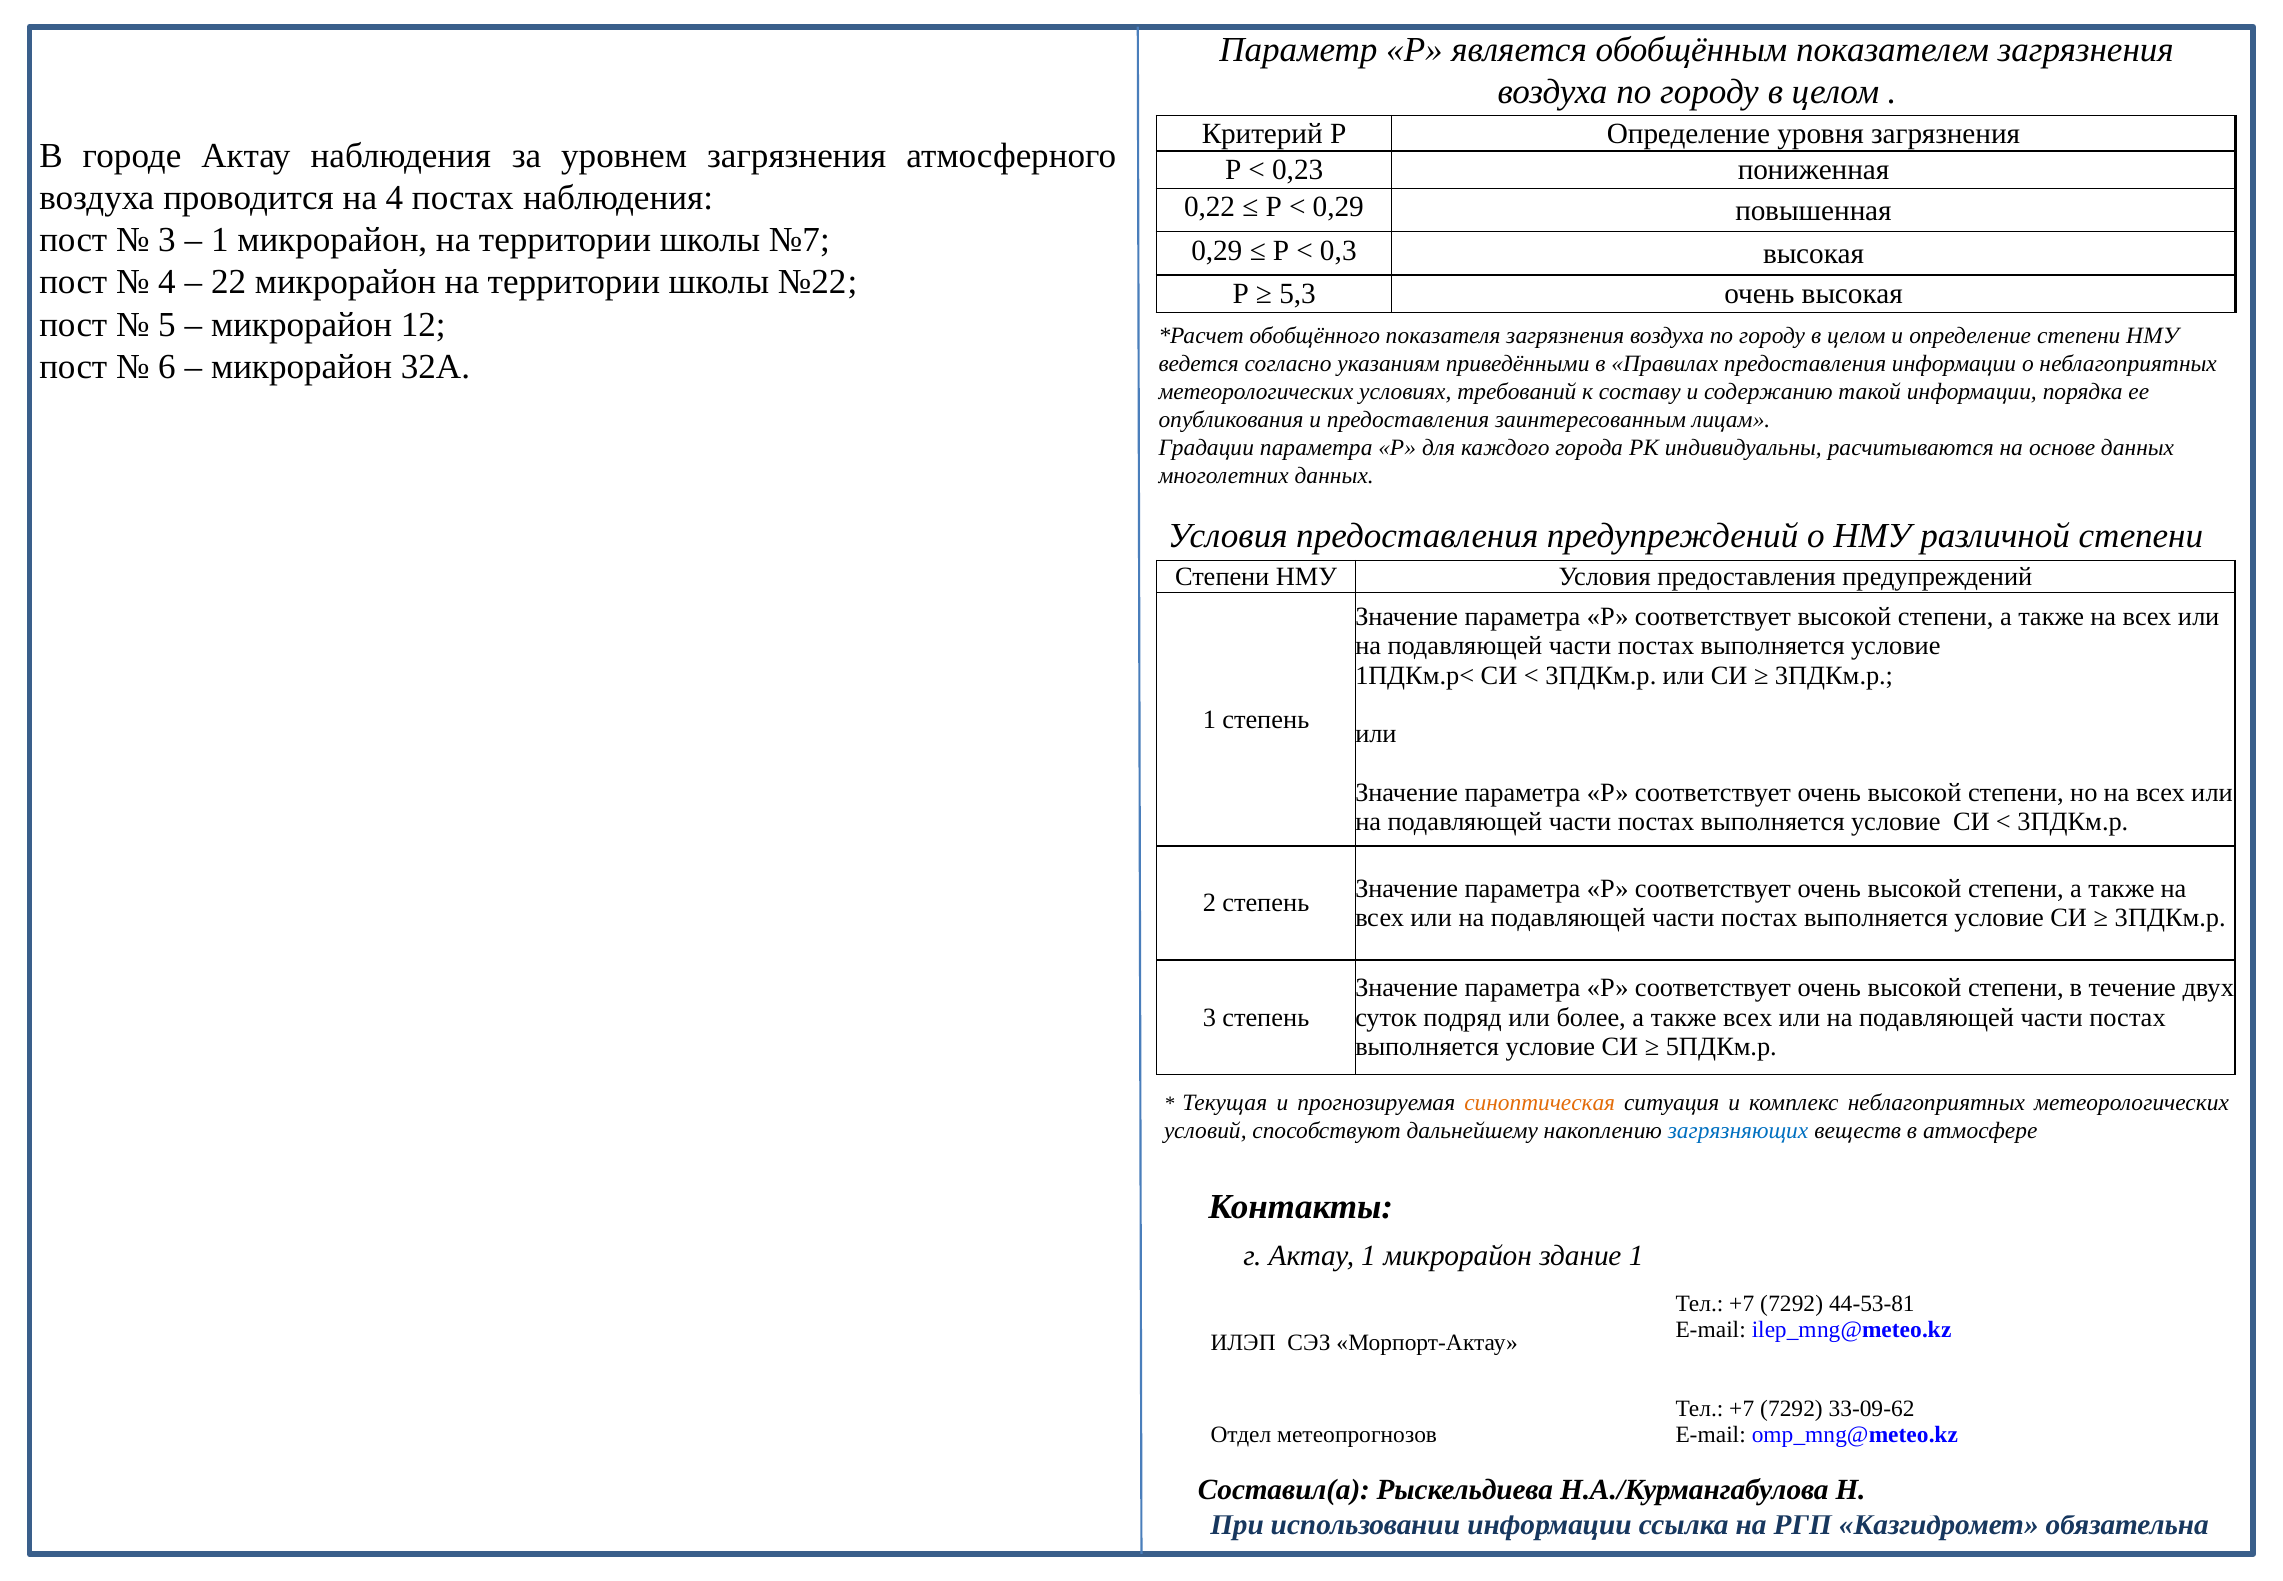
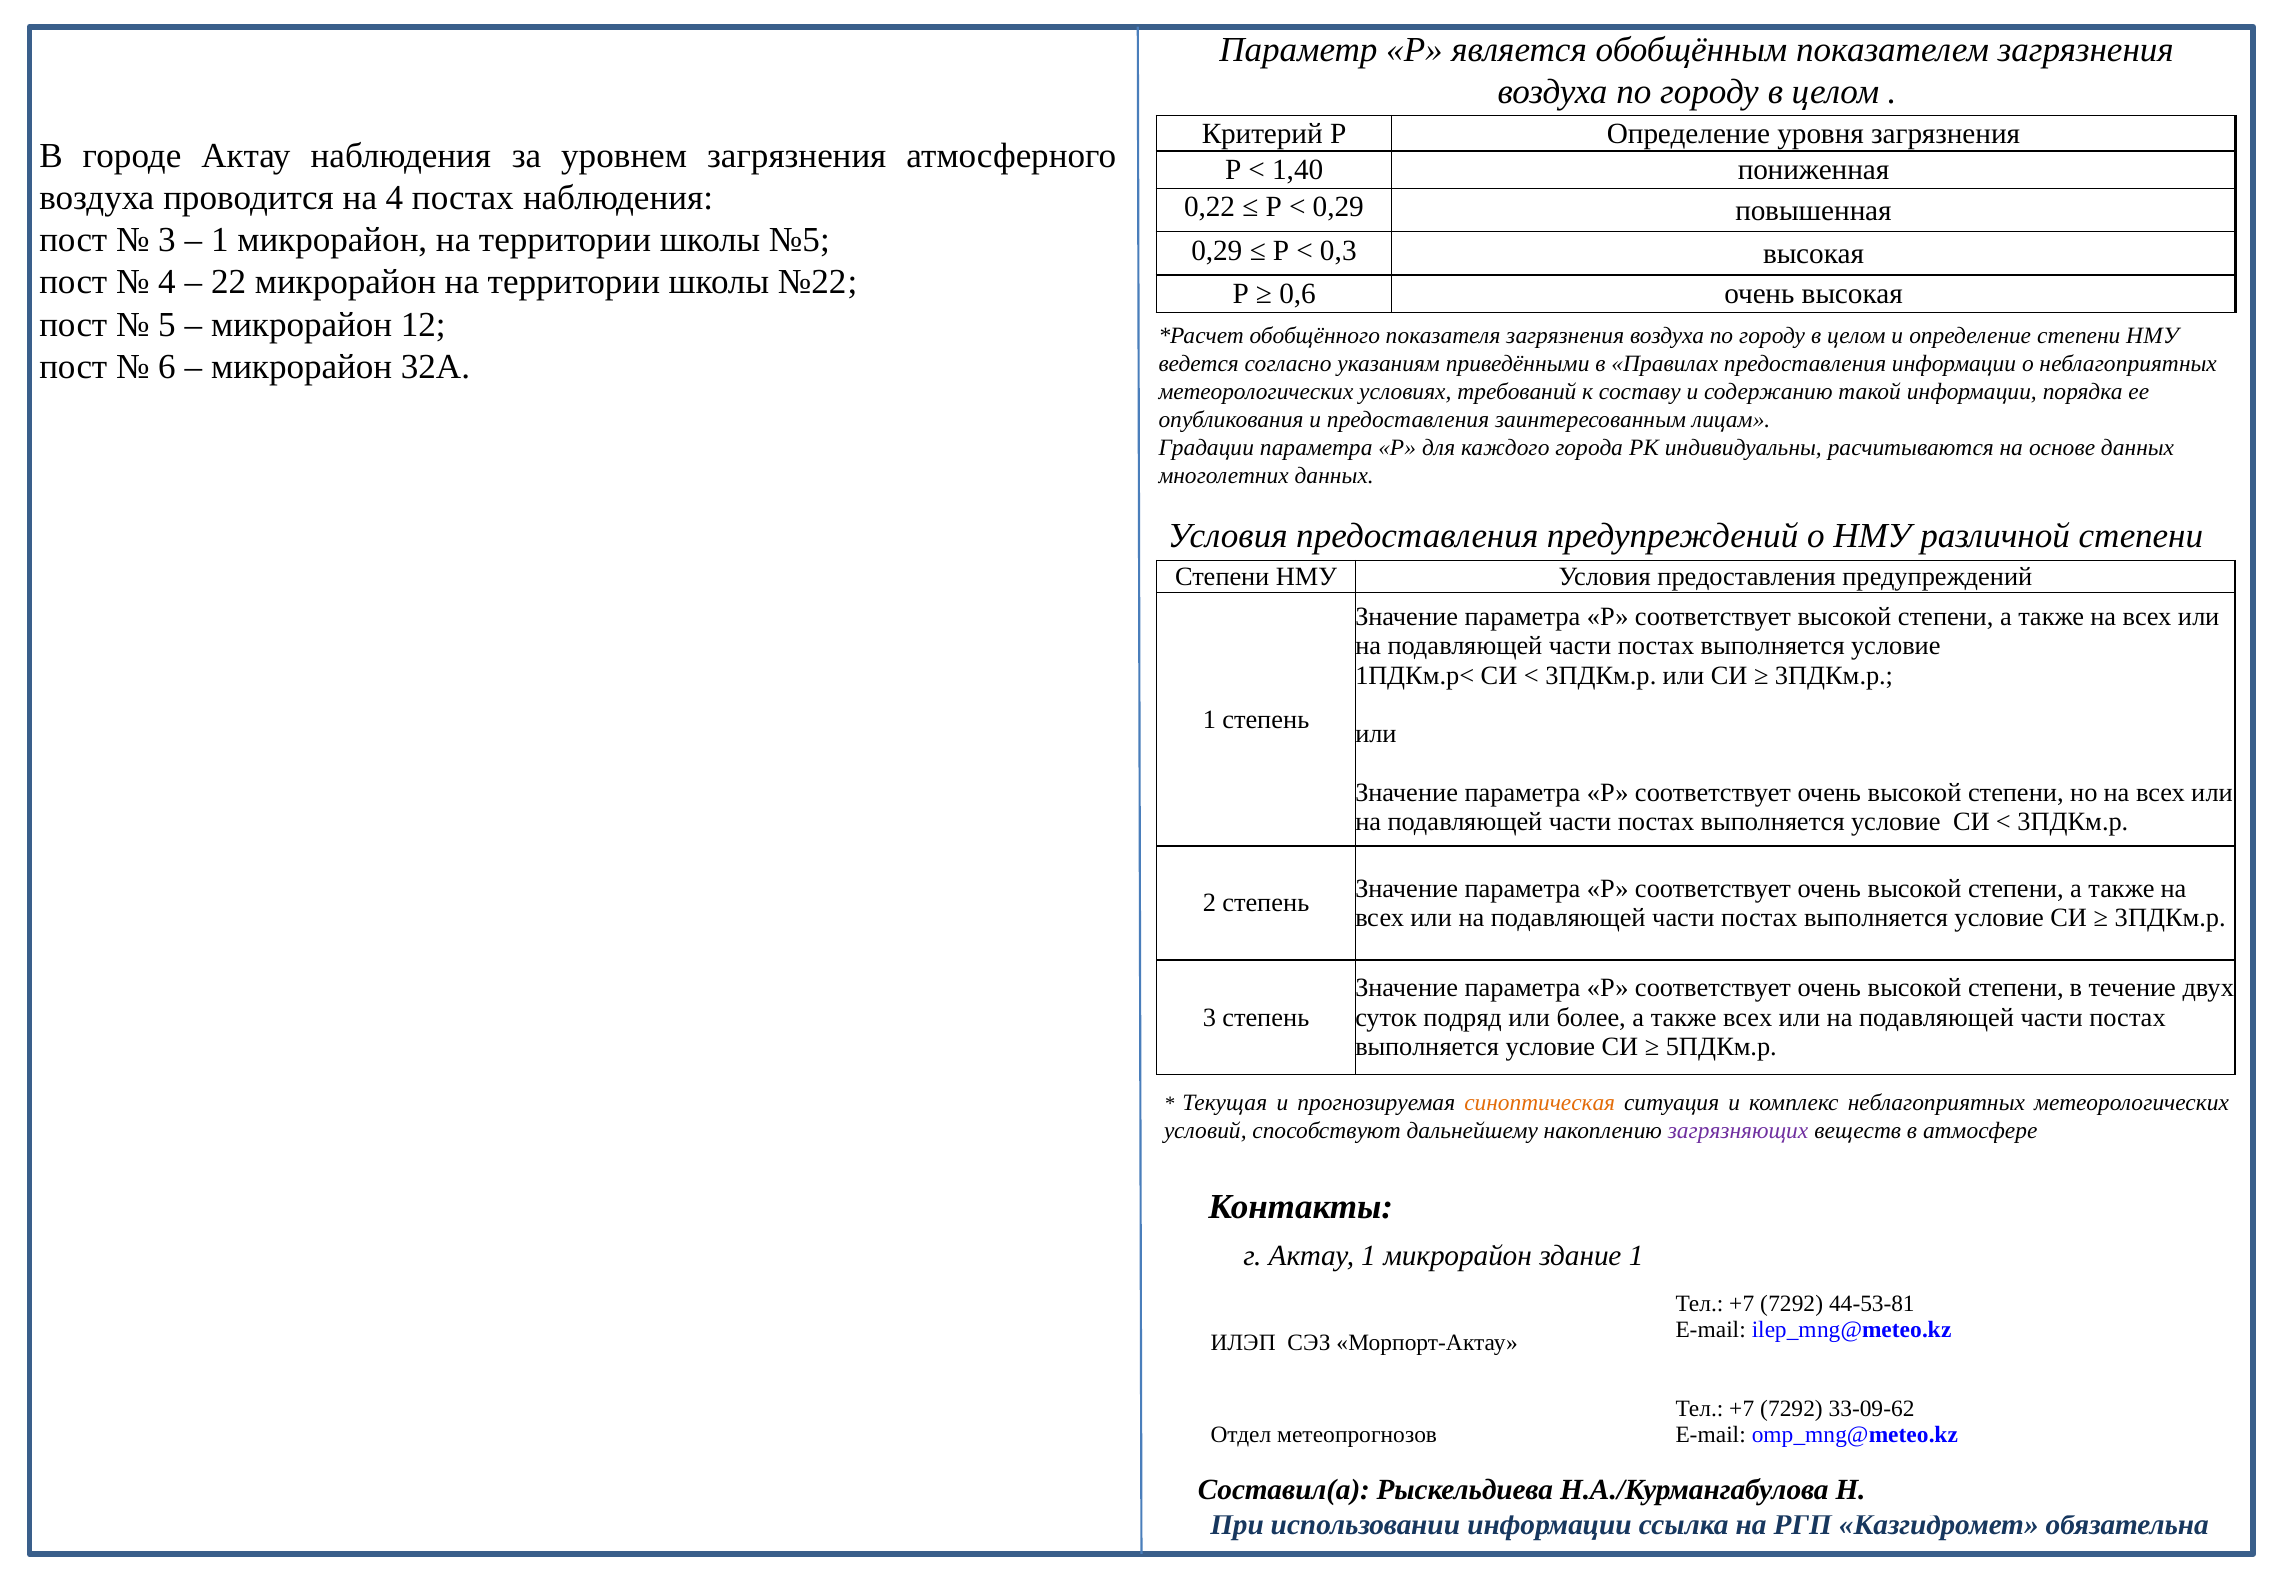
0,23: 0,23 -> 1,40 (1298, 169)
№7: №7 -> №5 (799, 240)
5,3: 5,3 -> 0,6 (1298, 293)
загрязняющих colour: blue -> purple (1738, 1130)
